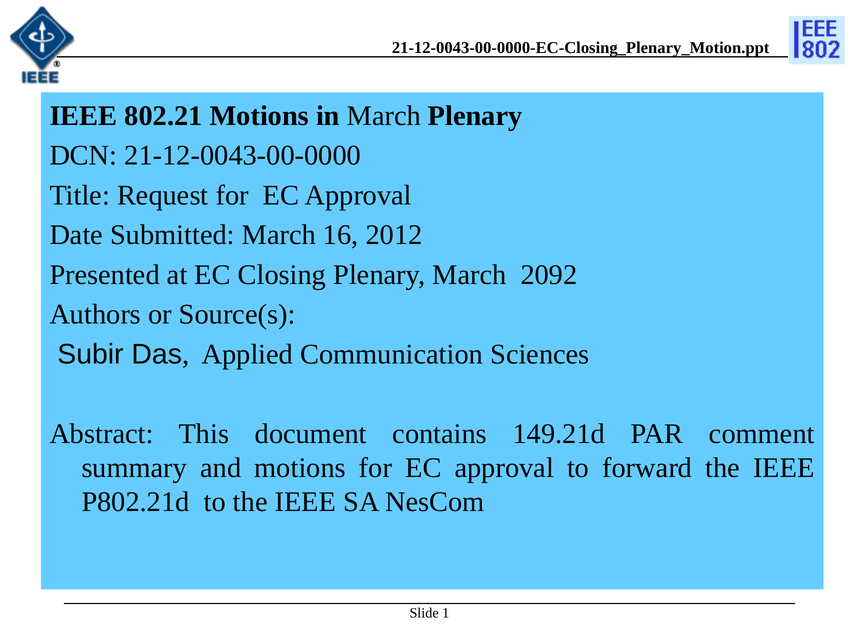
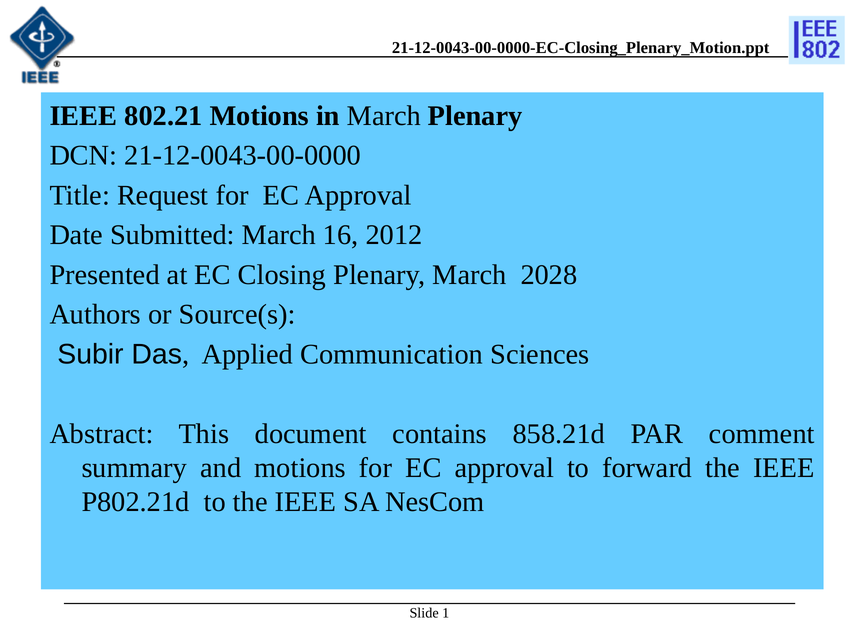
2092: 2092 -> 2028 (549, 275)
149.21d: 149.21d -> 858.21d (559, 434)
